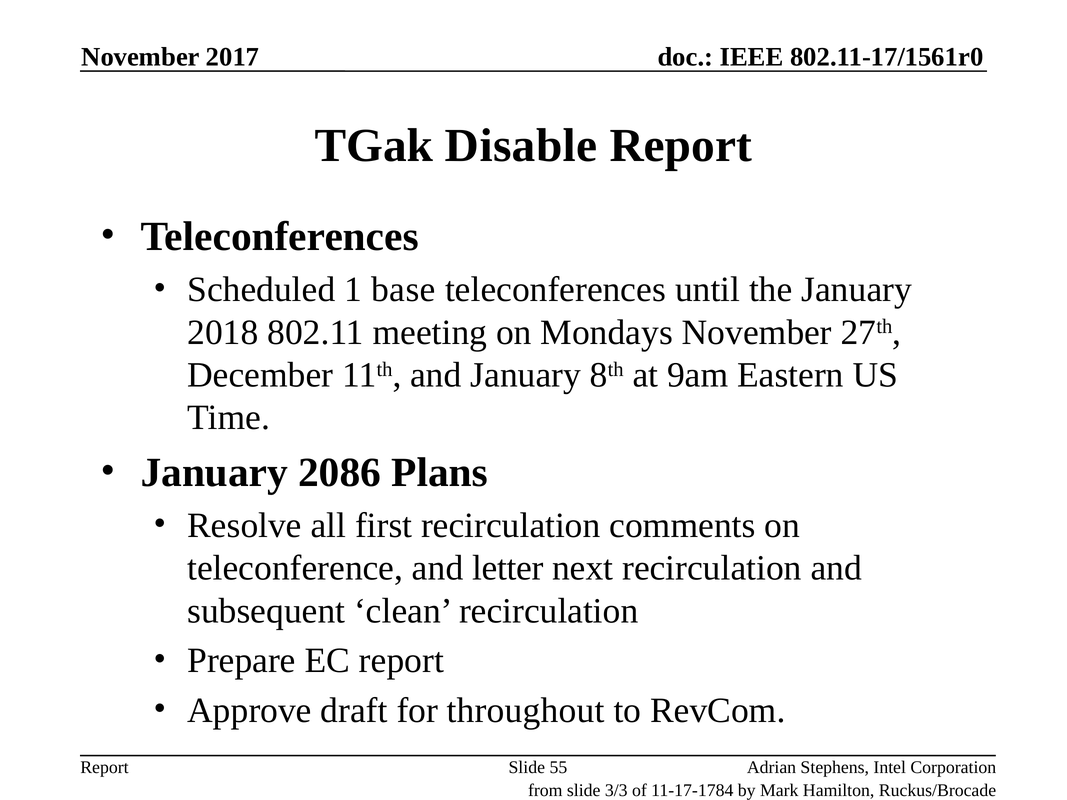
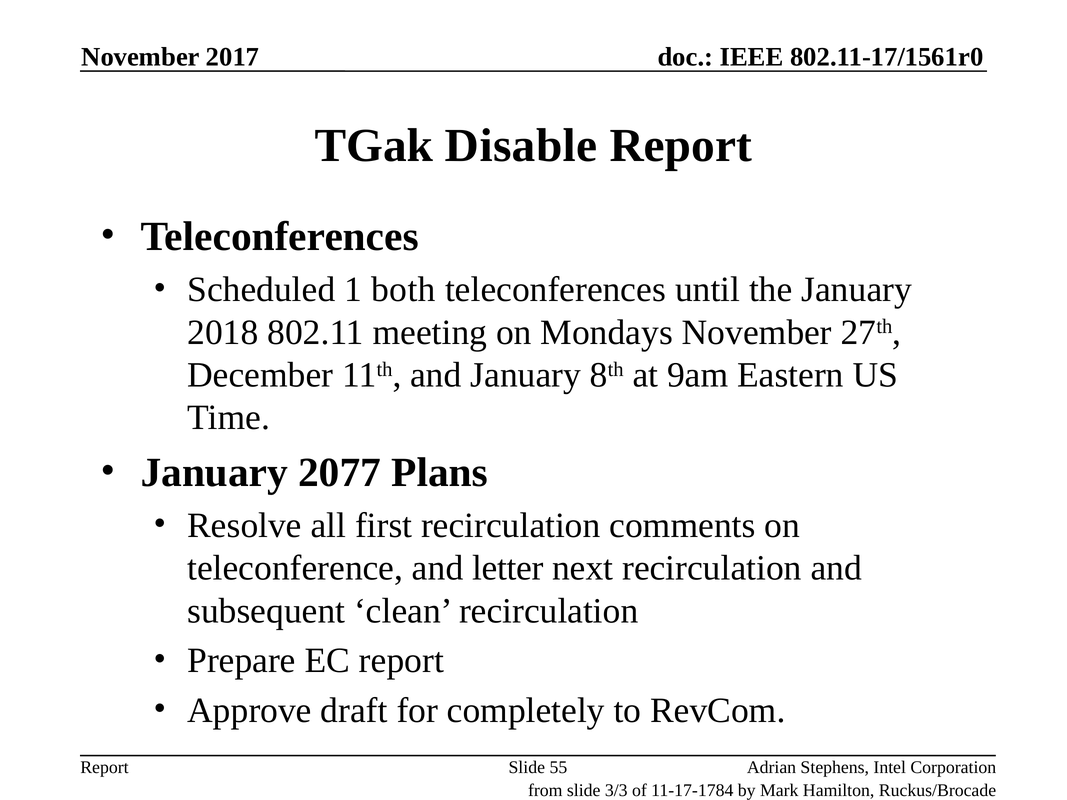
base: base -> both (403, 290)
2086: 2086 -> 2077 (340, 473)
throughout: throughout -> completely (526, 711)
